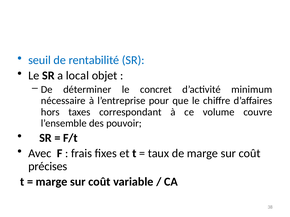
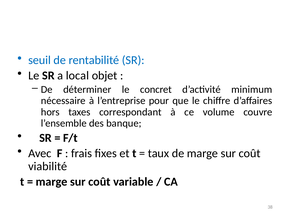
pouvoir: pouvoir -> banque (124, 124)
précises: précises -> viabilité (48, 167)
